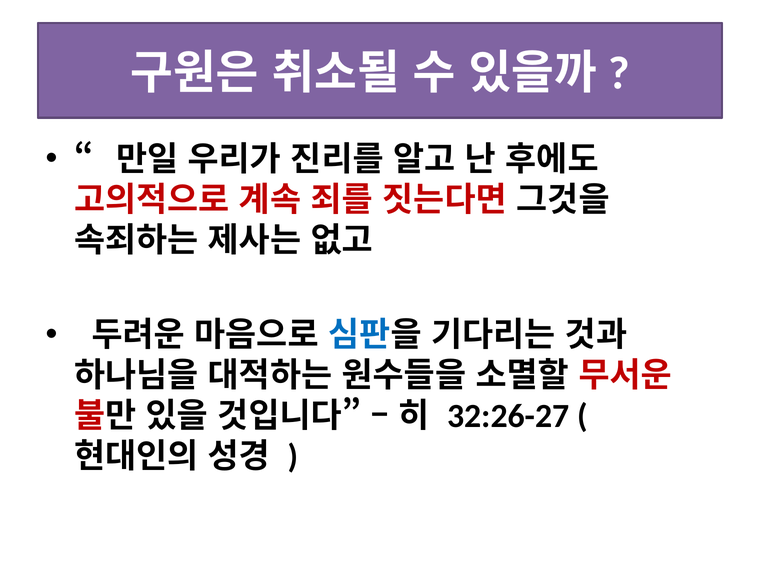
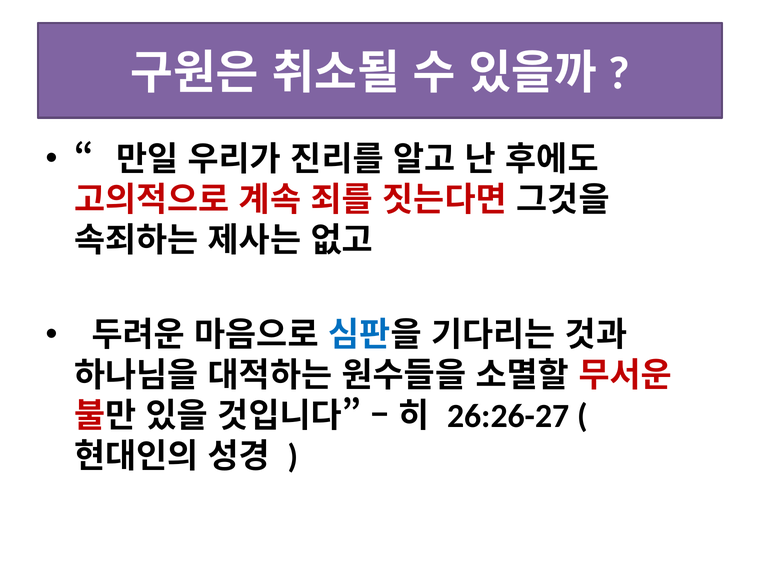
32:26-27: 32:26-27 -> 26:26-27 (508, 416)
